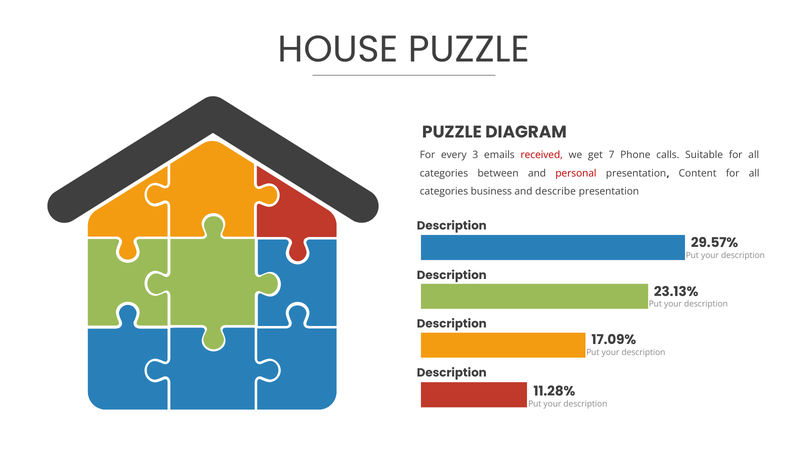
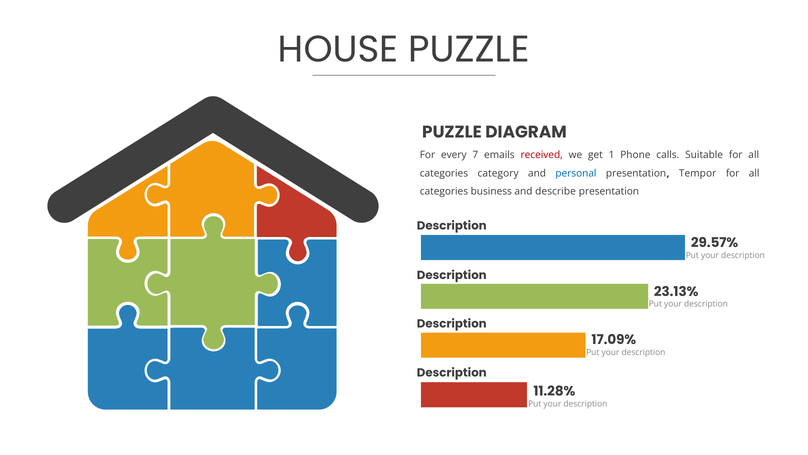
3: 3 -> 7 (475, 155)
7: 7 -> 1 (612, 155)
between: between -> category (498, 173)
personal colour: red -> blue (576, 173)
Content: Content -> Tempor (698, 173)
